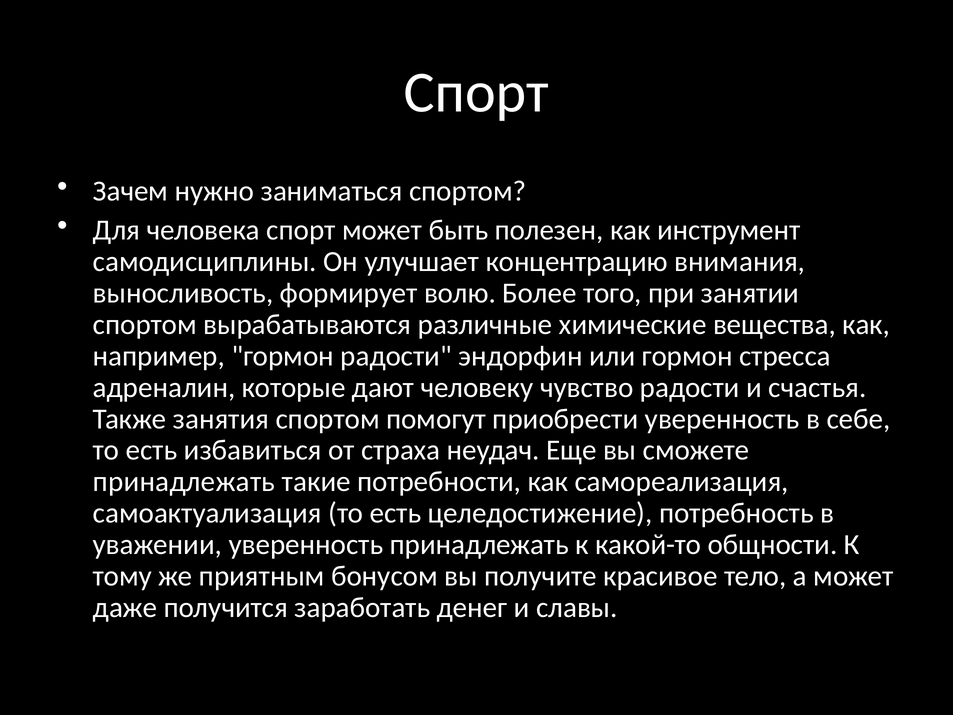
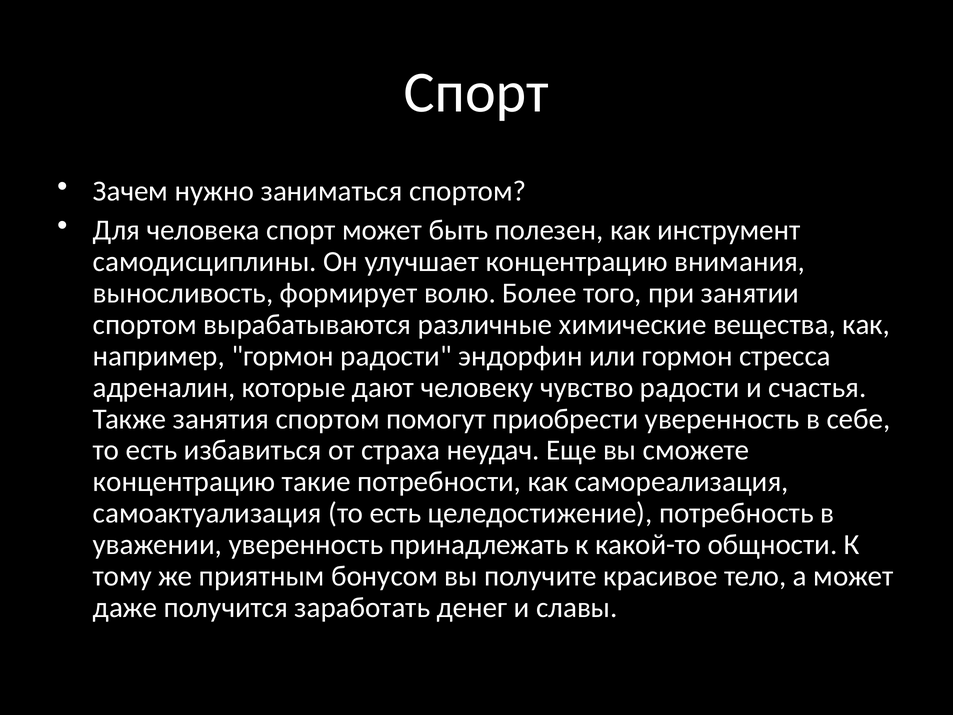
принадлежать: принадлежать -> концентрацию (184, 482)
